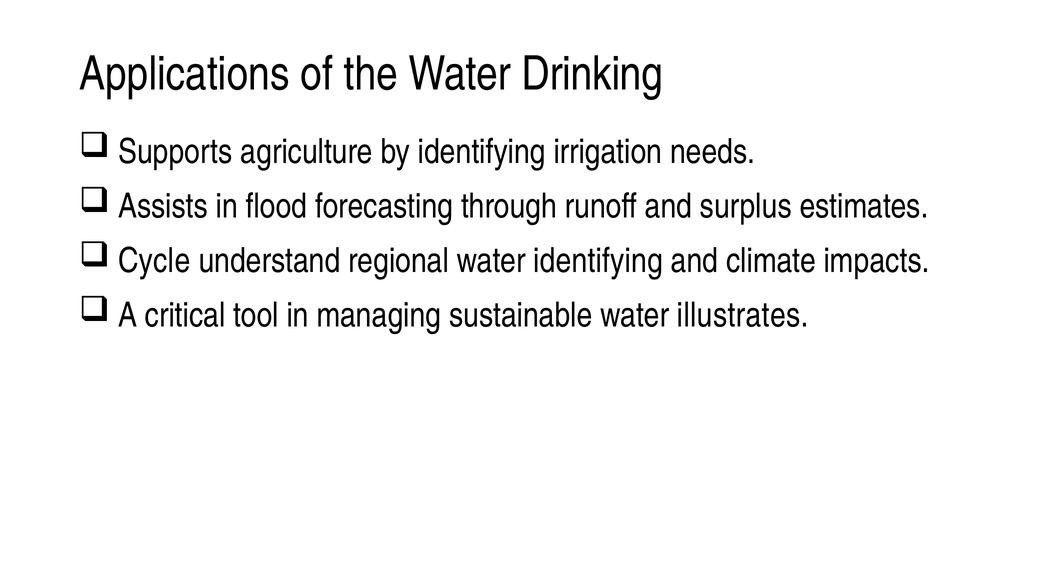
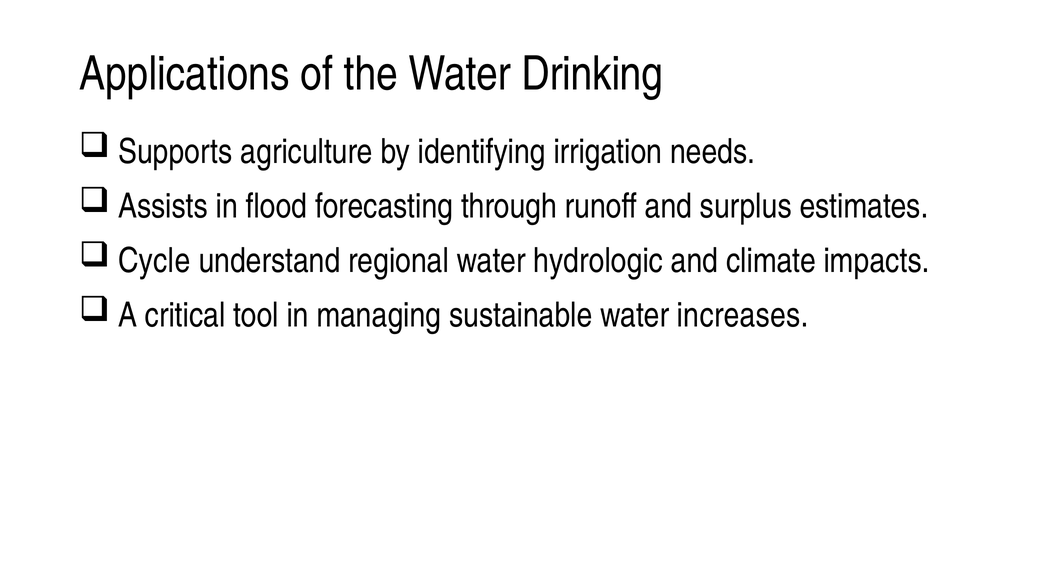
water identifying: identifying -> hydrologic (598, 261)
illustrates: illustrates -> increases (743, 315)
